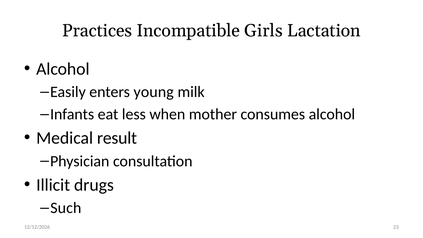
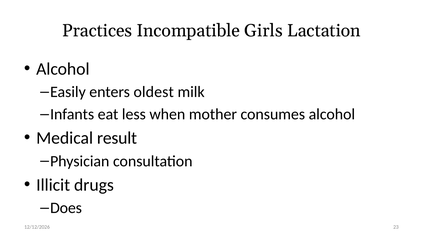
young: young -> oldest (154, 92)
Such: Such -> Does (66, 208)
